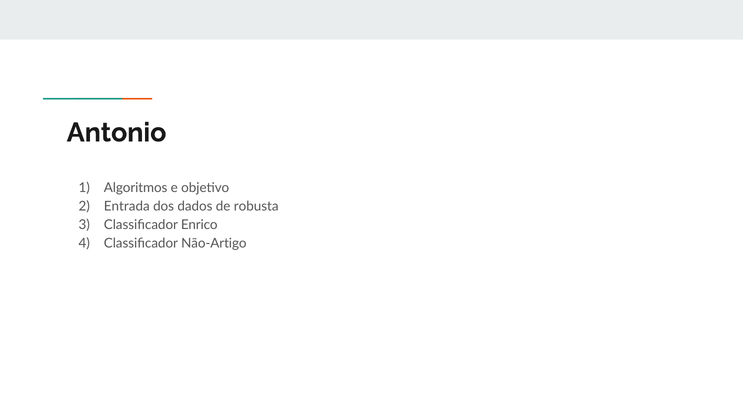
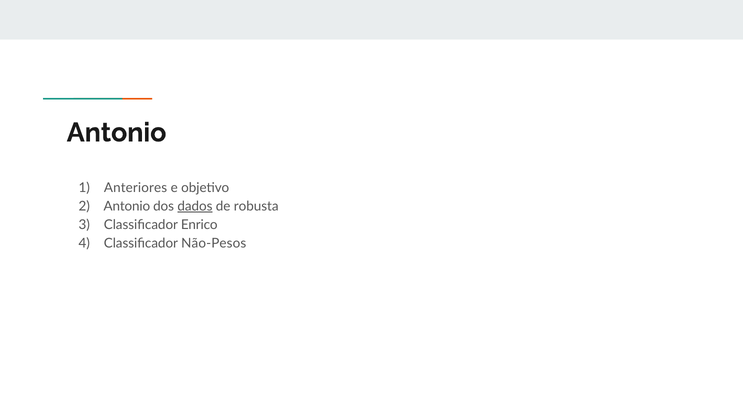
Algoritmos: Algoritmos -> Anteriores (136, 188)
Entrada: Entrada -> Antonio (127, 206)
dados underline: none -> present (195, 206)
Não-Artigo: Não-Artigo -> Não-Pesos (214, 243)
